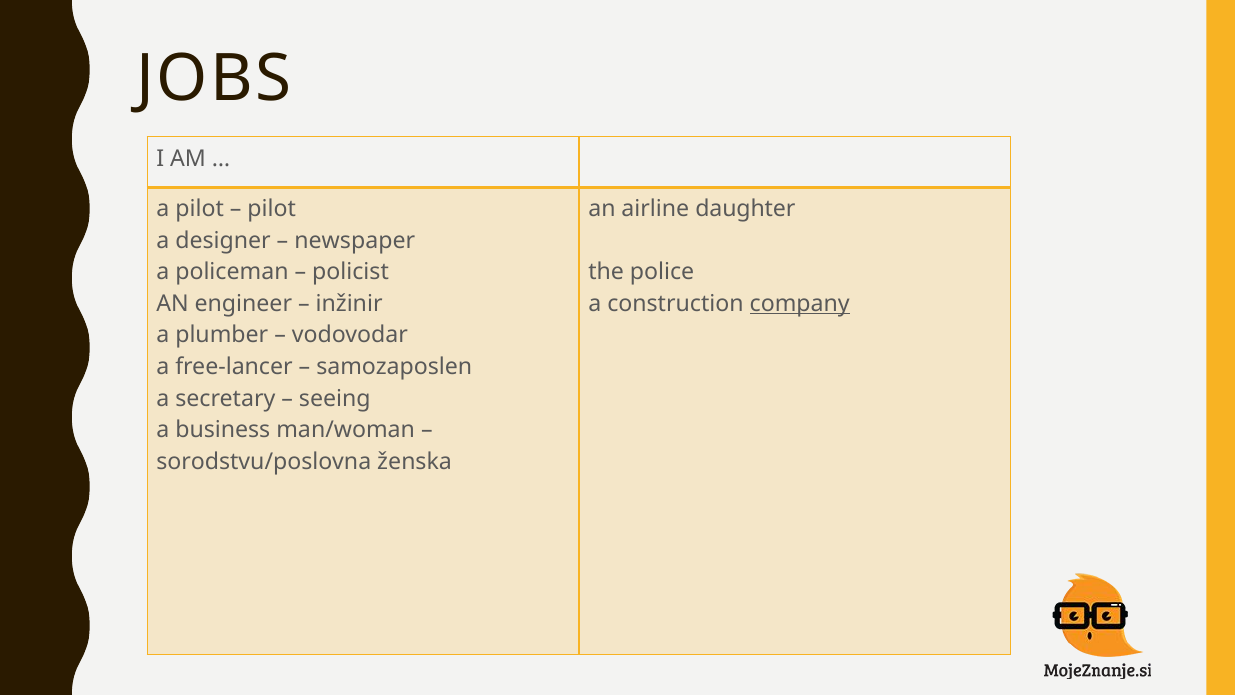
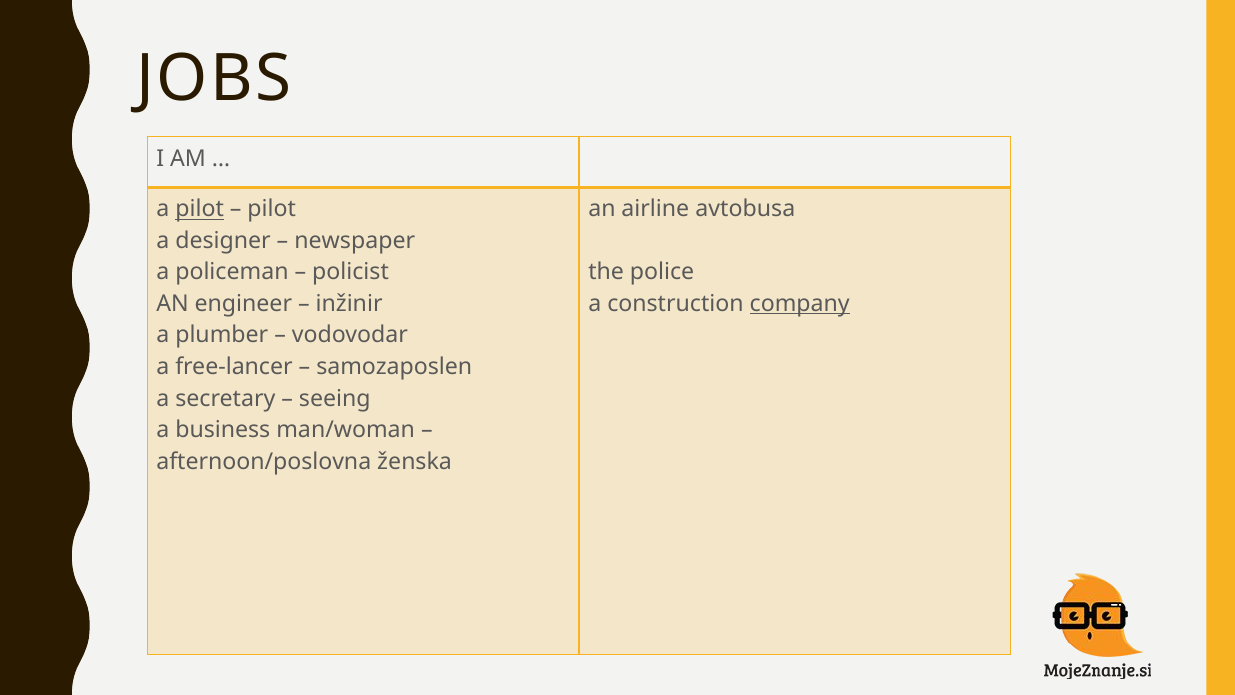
pilot underline: none -> present (200, 209)
daughter: daughter -> avtobusa (745, 209)
sorodstvu/poslovna: sorodstvu/poslovna -> afternoon/poslovna (264, 461)
